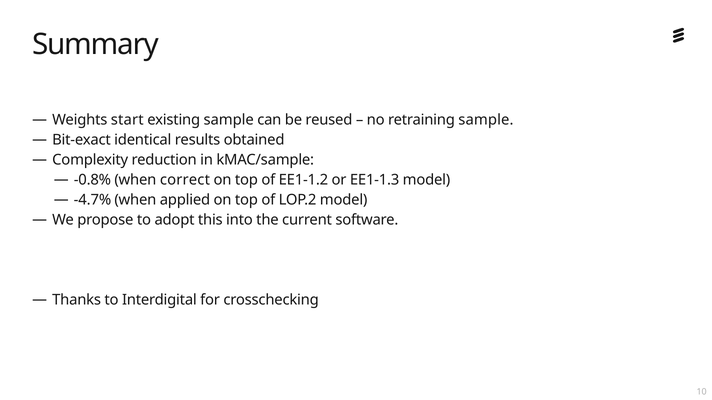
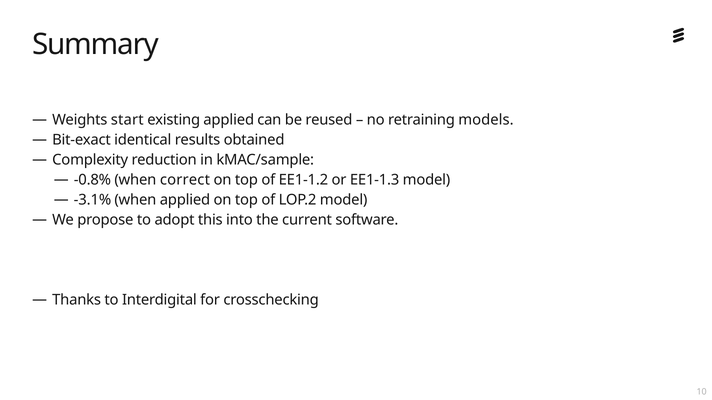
existing sample: sample -> applied (229, 120)
retraining sample: sample -> models (486, 120)
-4.7%: -4.7% -> -3.1% (92, 200)
